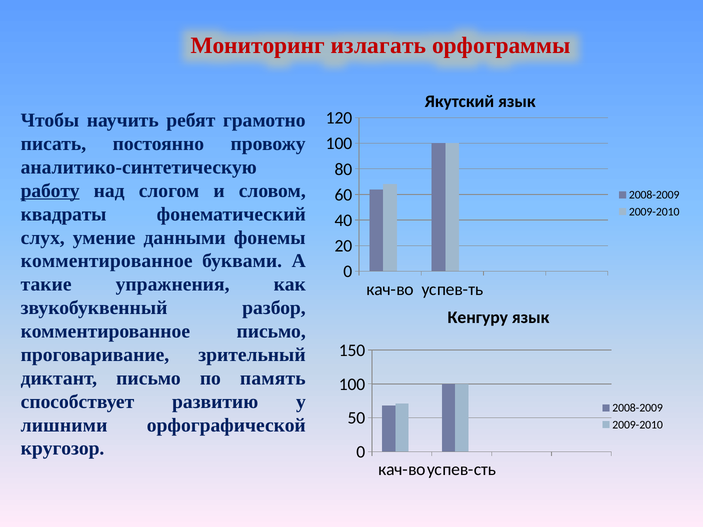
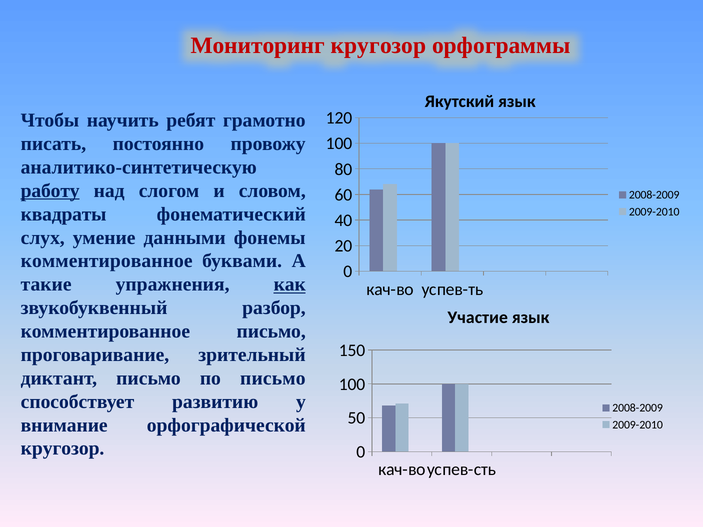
Мониторинг излагать: излагать -> кругозор (379, 46)
как underline: none -> present (290, 285)
Кенгуру: Кенгуру -> Участие (478, 318)
по память: память -> письмо (273, 378)
лишними: лишними -> внимание (64, 425)
